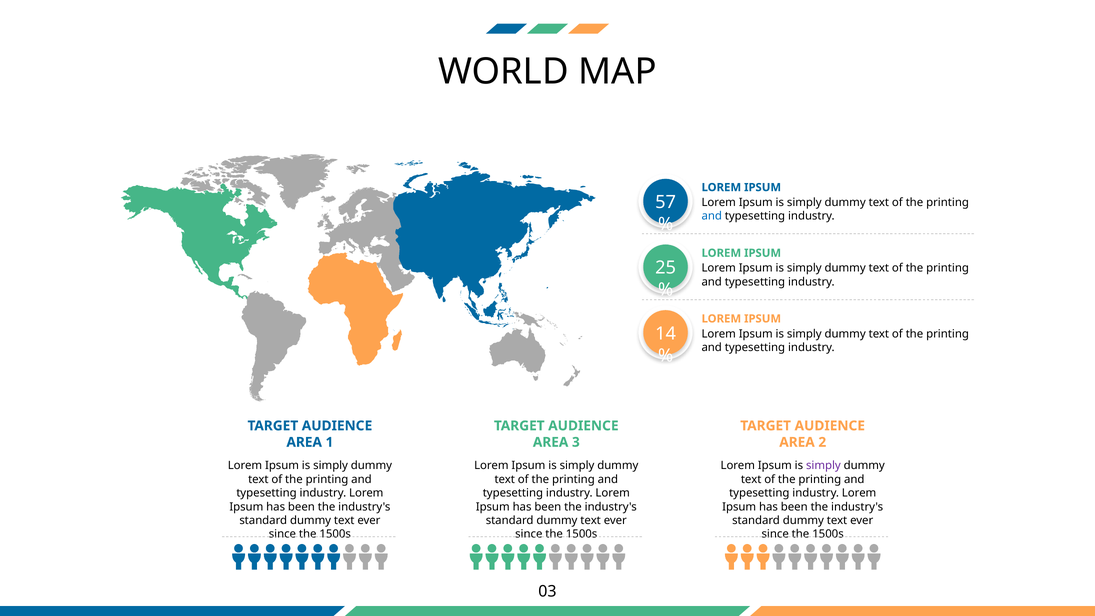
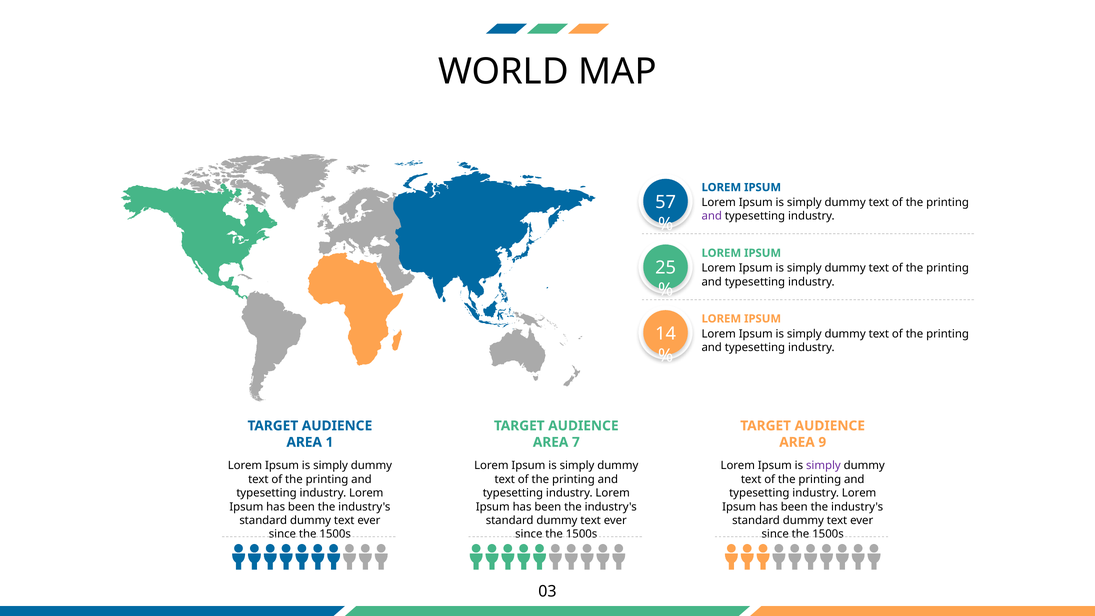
and colour: blue -> purple (712, 216)
3: 3 -> 7 (576, 442)
2: 2 -> 9 (822, 442)
